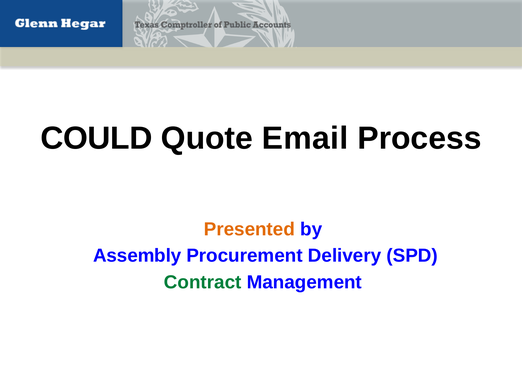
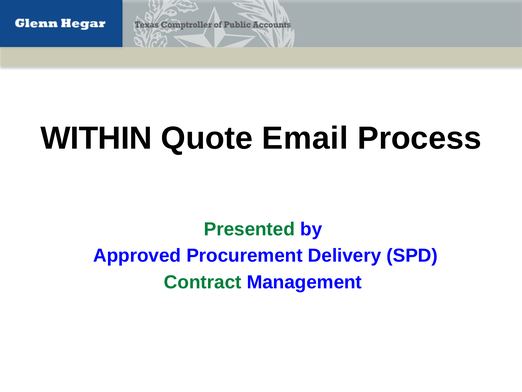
COULD: COULD -> WITHIN (96, 138)
Presented colour: orange -> green (249, 229)
Assembly: Assembly -> Approved (137, 255)
